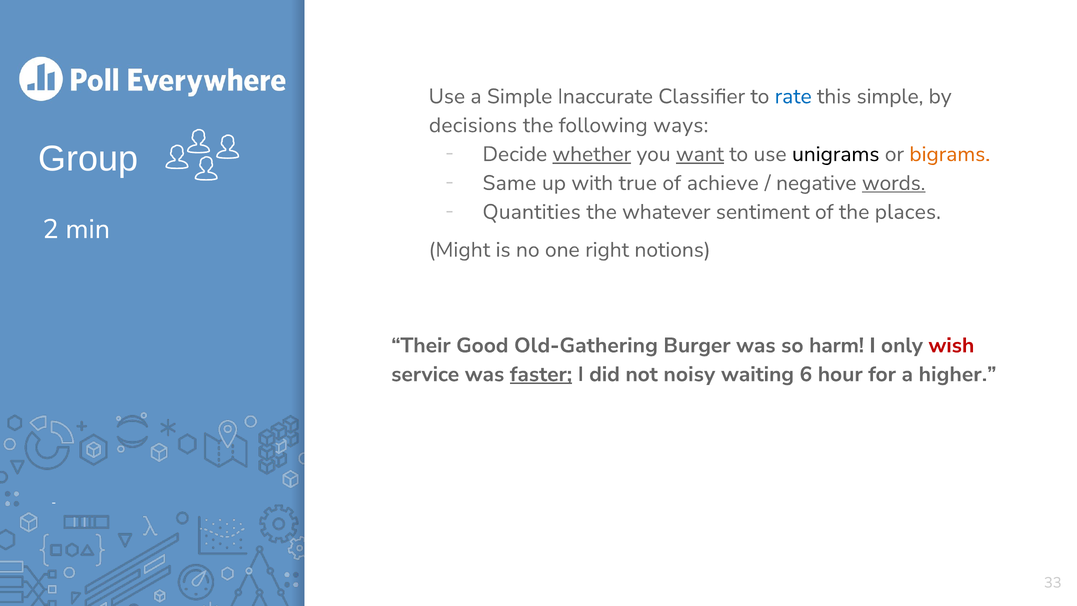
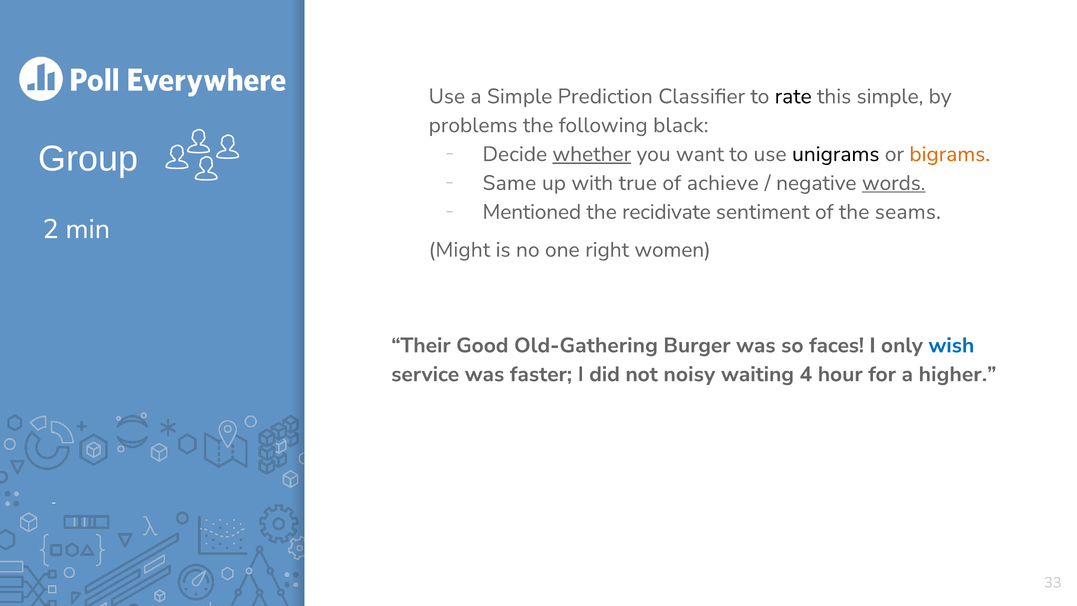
Inaccurate: Inaccurate -> Prediction (605, 96)
rate colour: blue -> black (793, 96)
decisions: decisions -> problems (473, 125)
ways: ways -> black (681, 125)
want underline: present -> none (700, 154)
Quantities: Quantities -> Mentioned (532, 212)
whatever: whatever -> recidivate (666, 212)
places: places -> seams (908, 212)
notions: notions -> women (673, 250)
harm: harm -> faces (837, 345)
wish colour: red -> blue (951, 345)
faster underline: present -> none (541, 374)
6: 6 -> 4 (806, 374)
